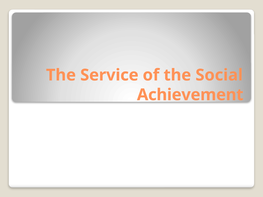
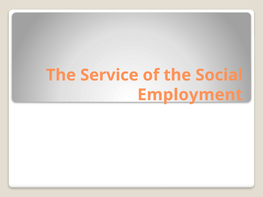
Achievement: Achievement -> Employment (190, 95)
